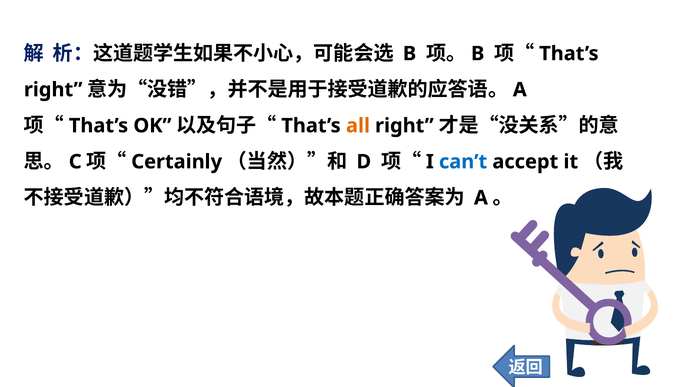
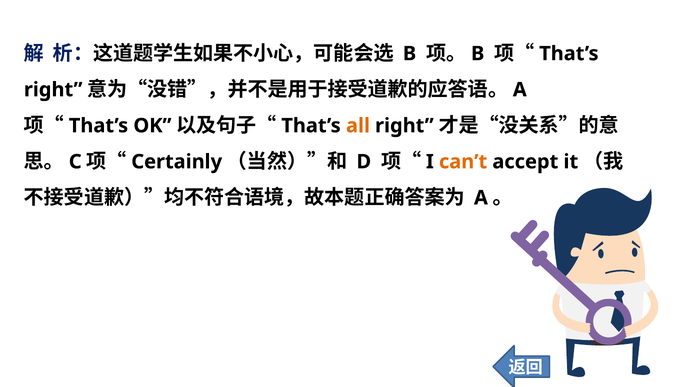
can’t colour: blue -> orange (463, 162)
